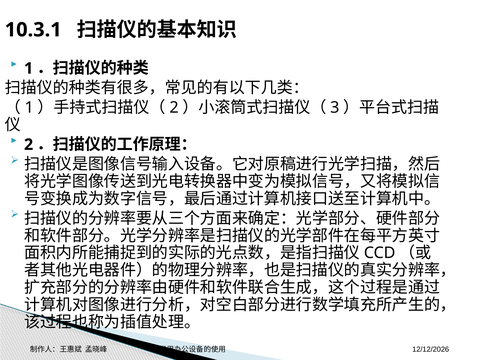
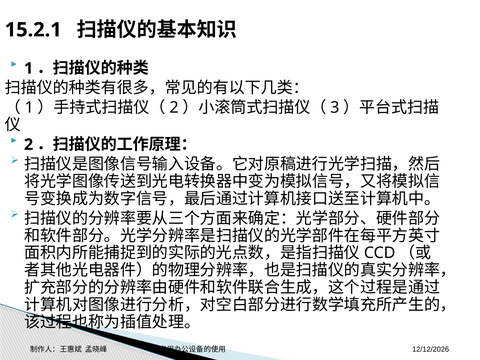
10.3.1: 10.3.1 -> 15.2.1 (33, 30)
